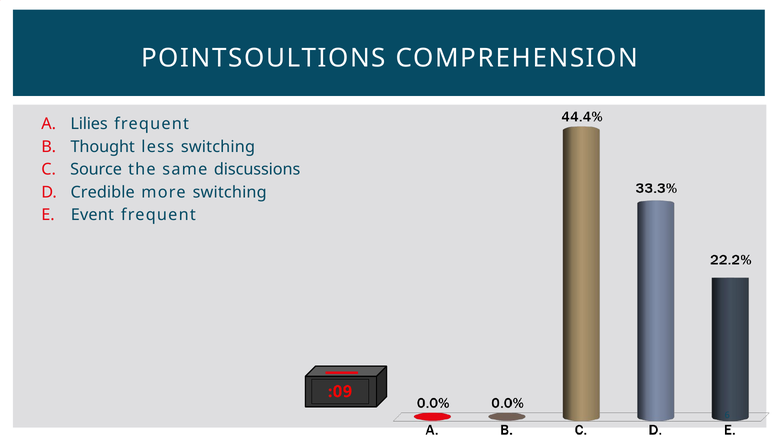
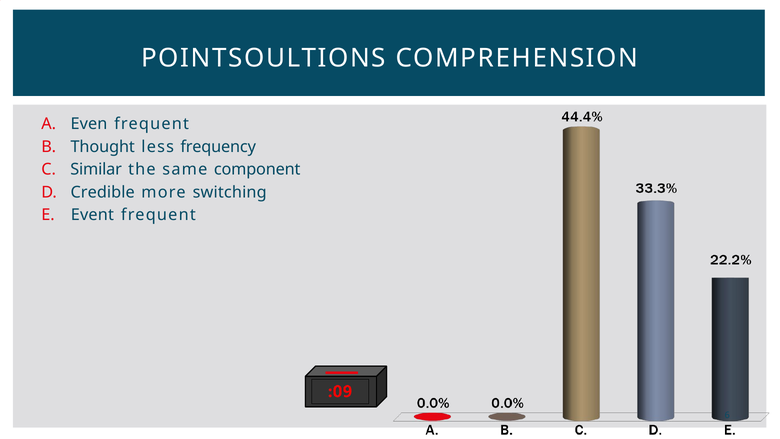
Lilies: Lilies -> Even (89, 124)
less switching: switching -> frequency (218, 147)
Source: Source -> Similar (96, 169)
discussions: discussions -> component (257, 169)
